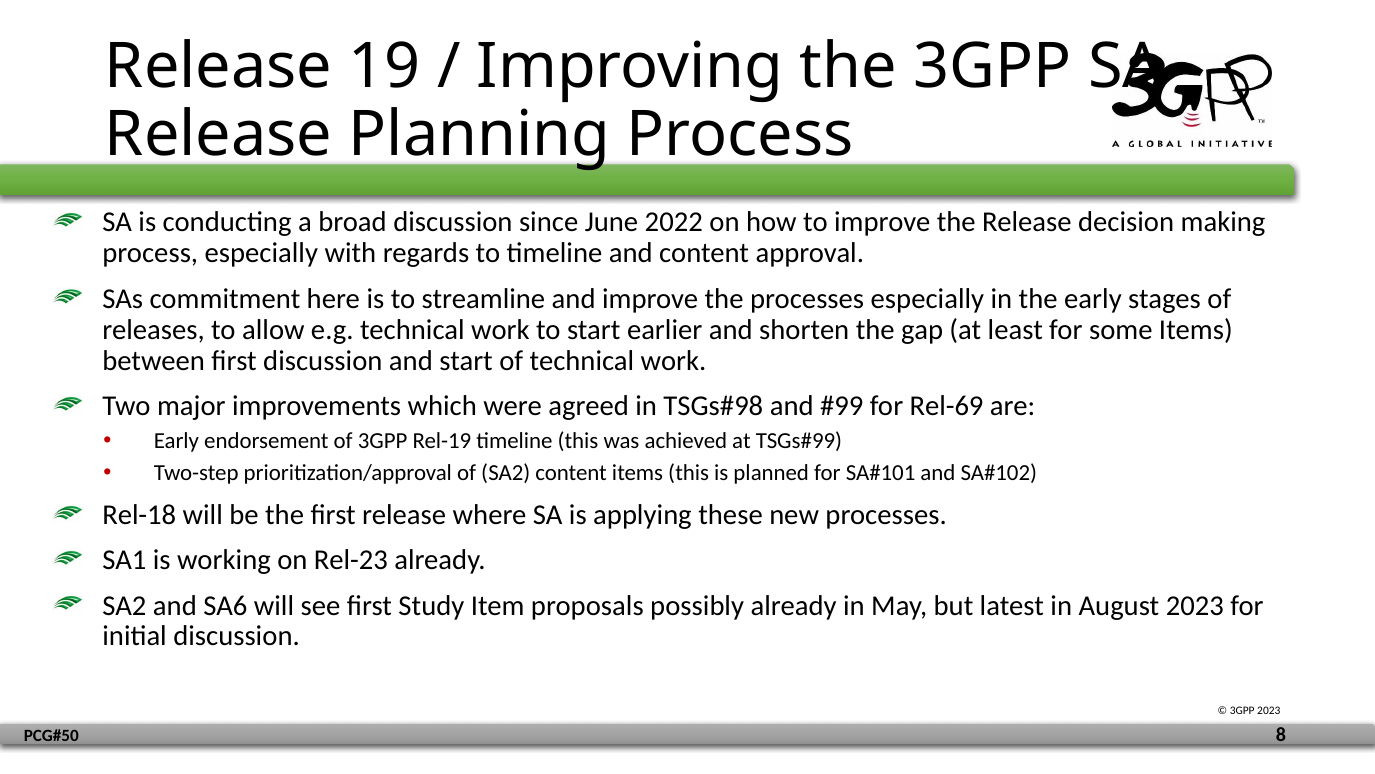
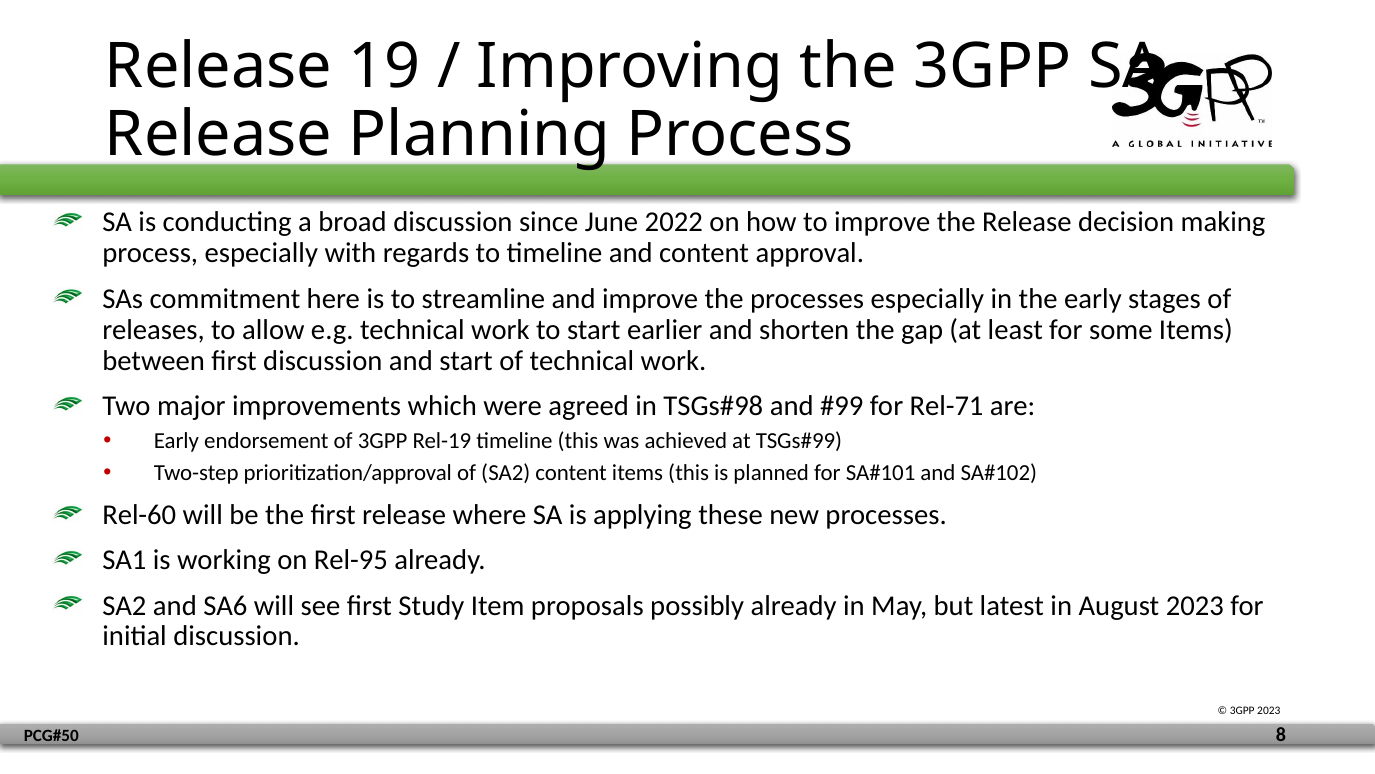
Rel-69: Rel-69 -> Rel-71 (947, 406)
Rel-18: Rel-18 -> Rel-60 (139, 515)
Rel-23: Rel-23 -> Rel-95 (351, 560)
